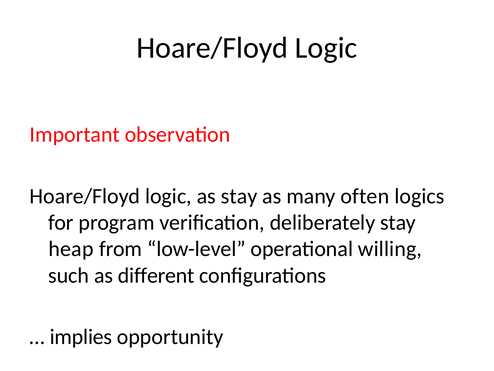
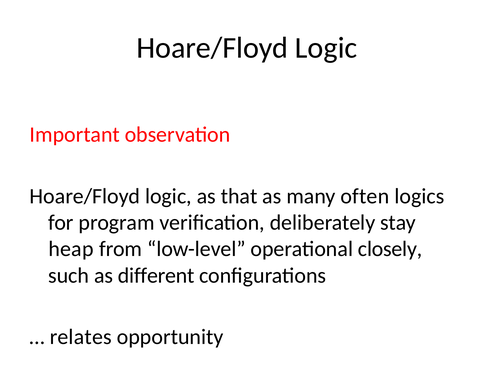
as stay: stay -> that (239, 196)
willing: willing -> closely (390, 249)
implies: implies -> relates (81, 337)
